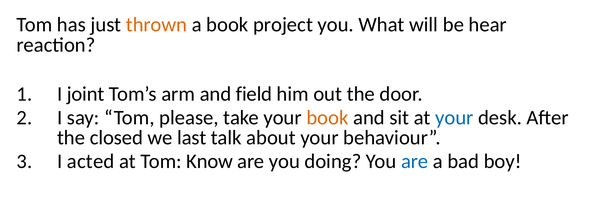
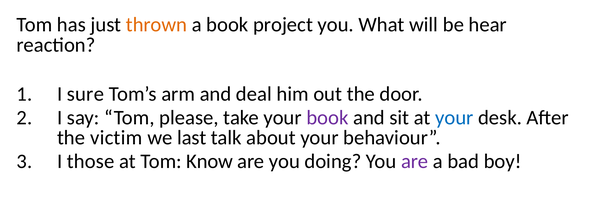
joint: joint -> sure (85, 94)
field: field -> deal (254, 94)
book colour: orange -> purple (327, 118)
closed: closed -> victim (116, 138)
acted: acted -> those (91, 161)
are colour: blue -> purple (415, 161)
